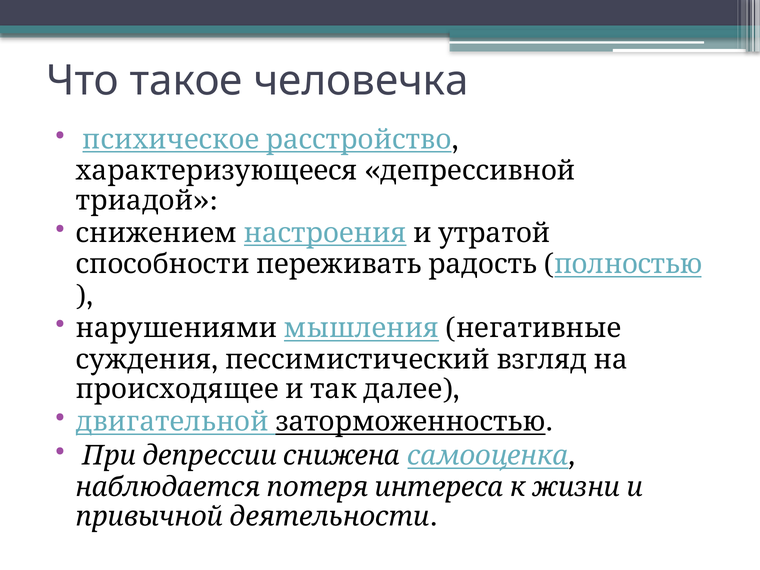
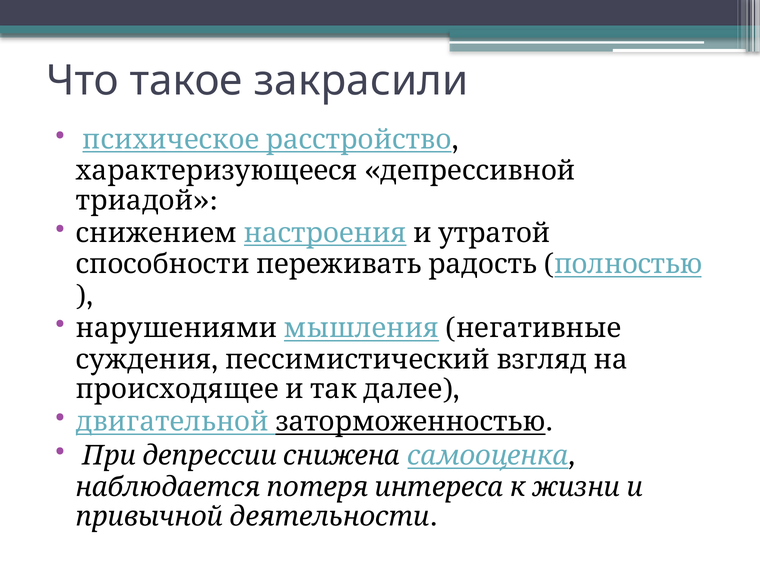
человечка: человечка -> закрасили (361, 81)
